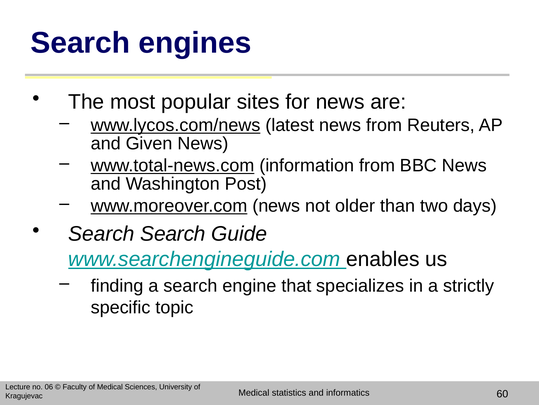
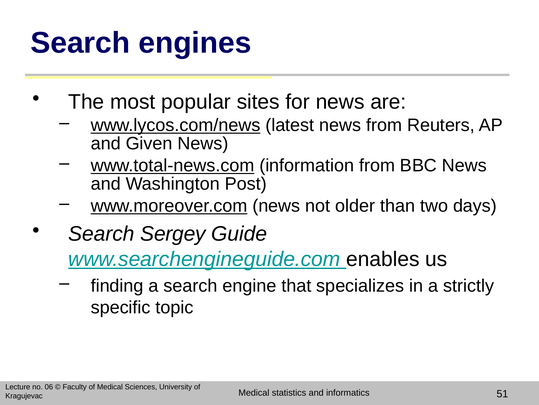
Search Search: Search -> Sergey (173, 233)
60: 60 -> 51 (502, 393)
